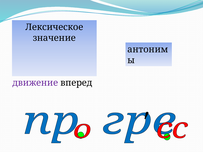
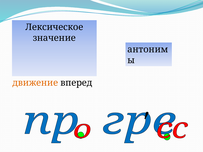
движение colour: purple -> orange (35, 83)
